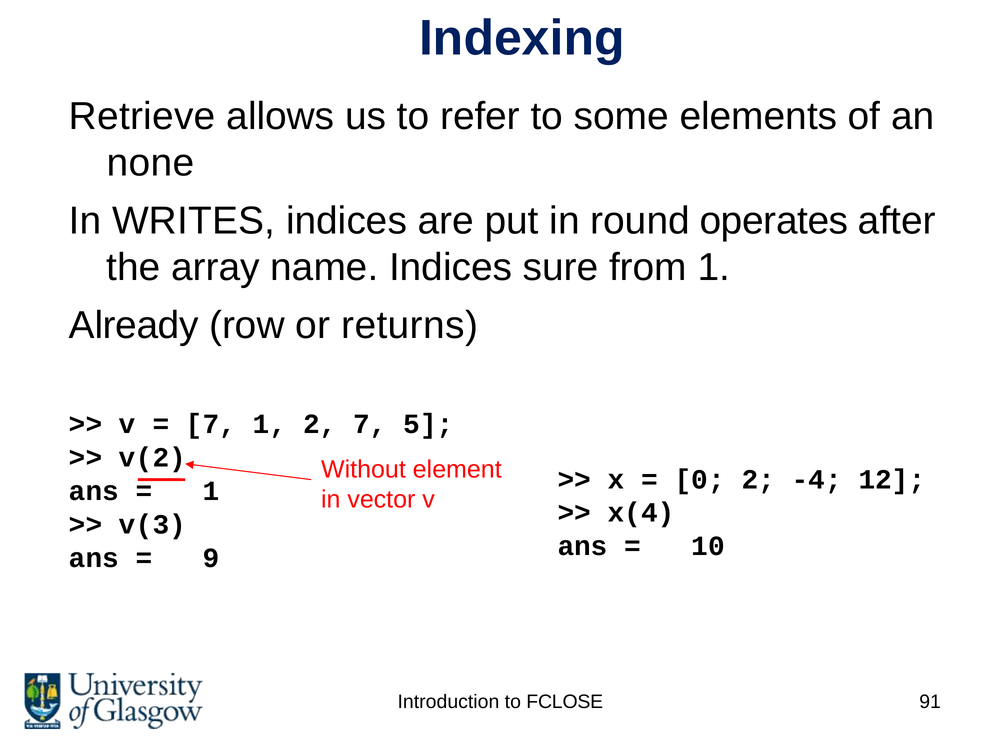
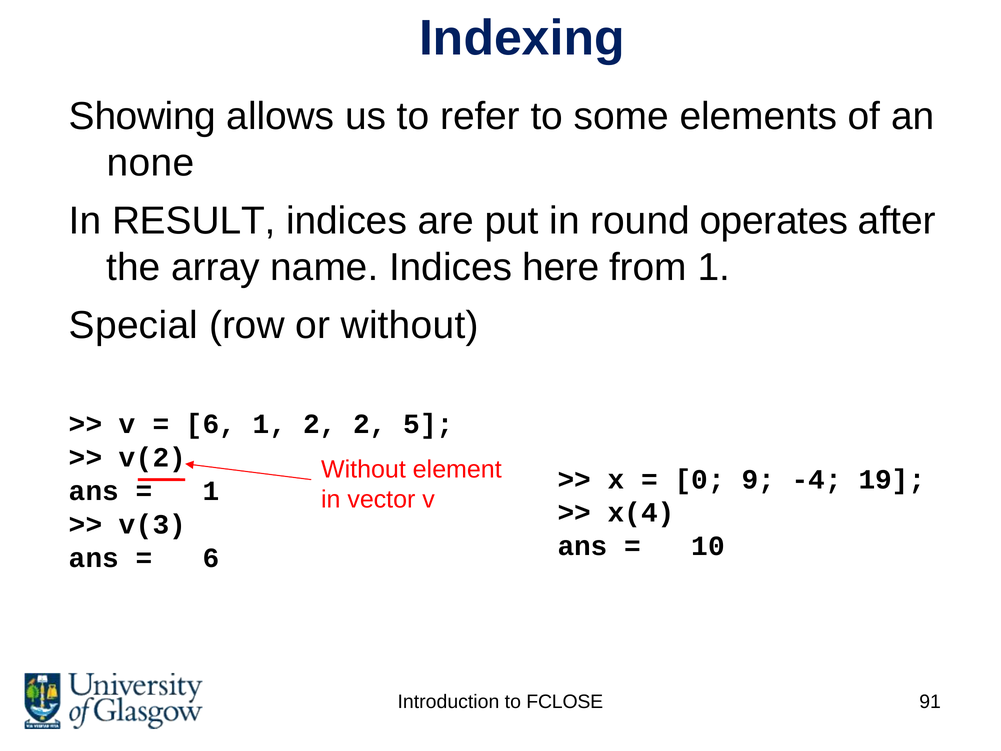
Retrieve: Retrieve -> Showing (143, 116)
WRITES: WRITES -> RESULT (194, 221)
sure: sure -> here (561, 268)
Already: Already -> Special (134, 325)
or returns: returns -> without (410, 325)
7: 7 -> 6 (211, 424)
2 7: 7 -> 2 (370, 424)
0 2: 2 -> 9 (758, 479)
12: 12 -> 19 (892, 479)
9: 9 -> 6 (211, 558)
